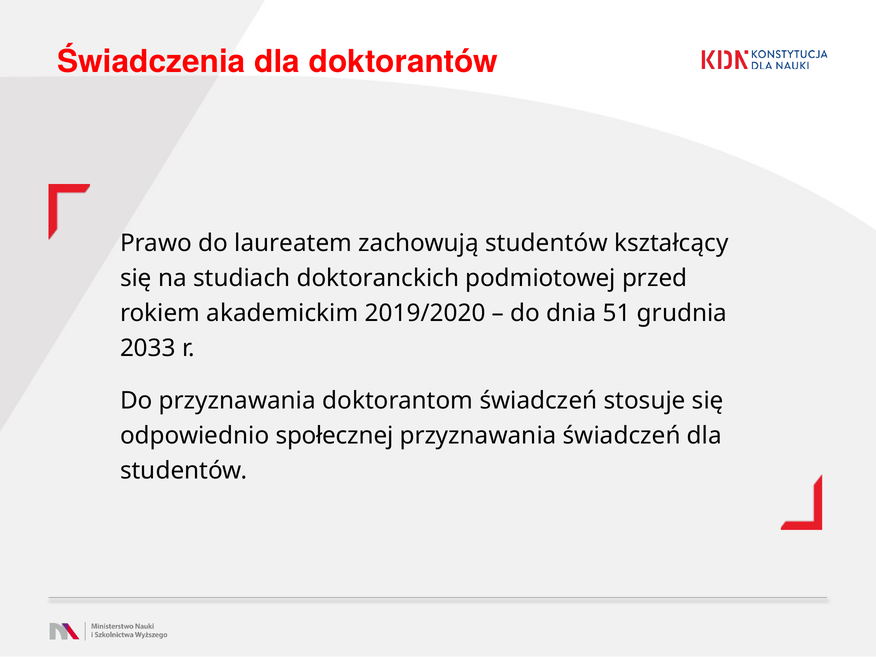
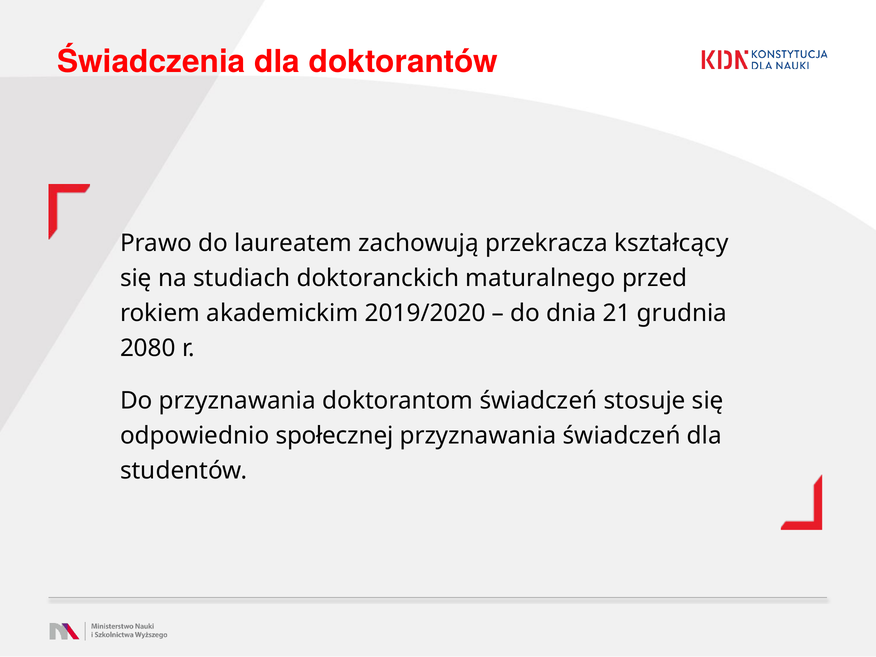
zachowują studentów: studentów -> przekracza (547, 243)
podmiotowej: podmiotowej -> maturalnego (540, 278)
51: 51 -> 21 (617, 313)
2033: 2033 -> 2080 (148, 348)
